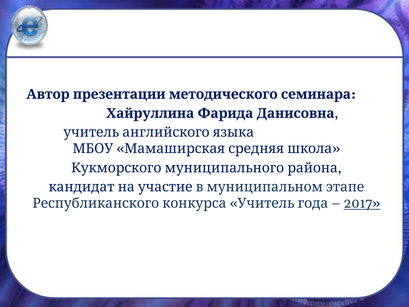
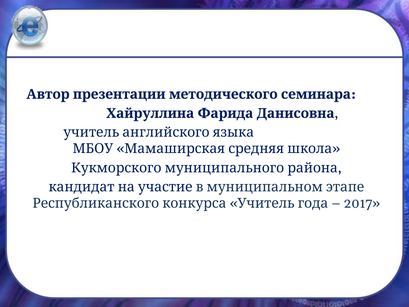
2017 underline: present -> none (362, 203)
